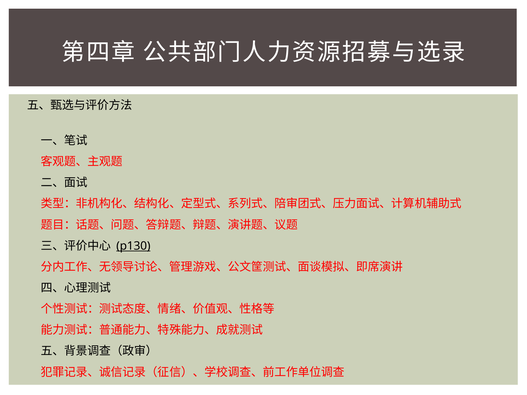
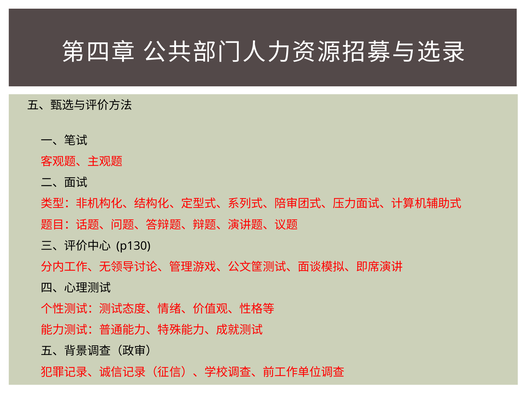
p130 underline: present -> none (133, 246)
